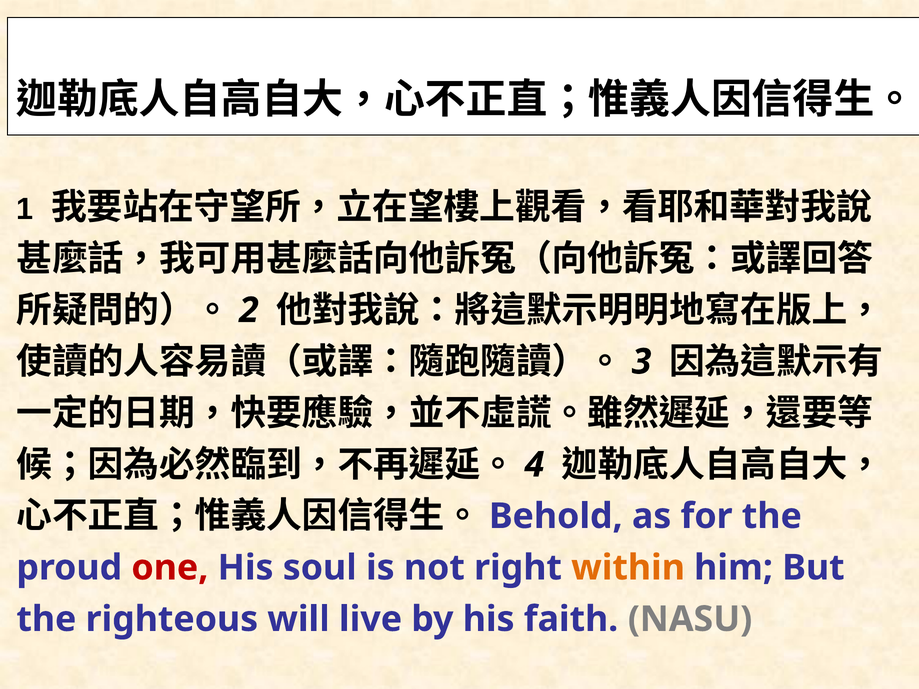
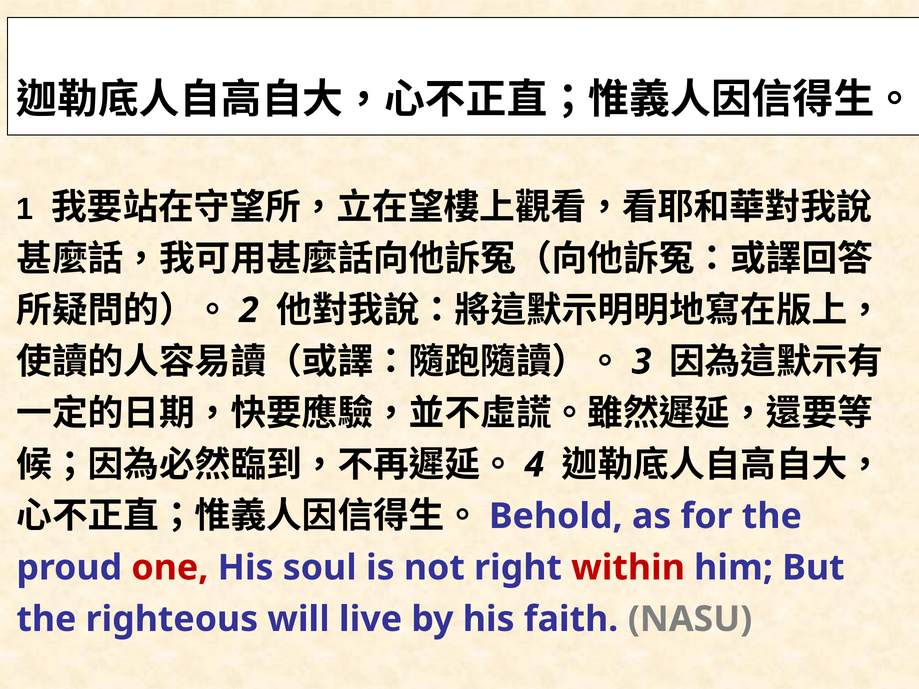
within colour: orange -> red (628, 568)
